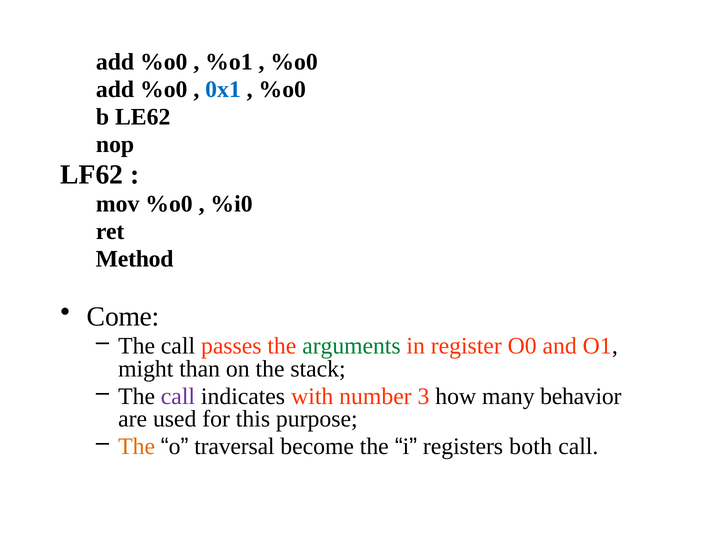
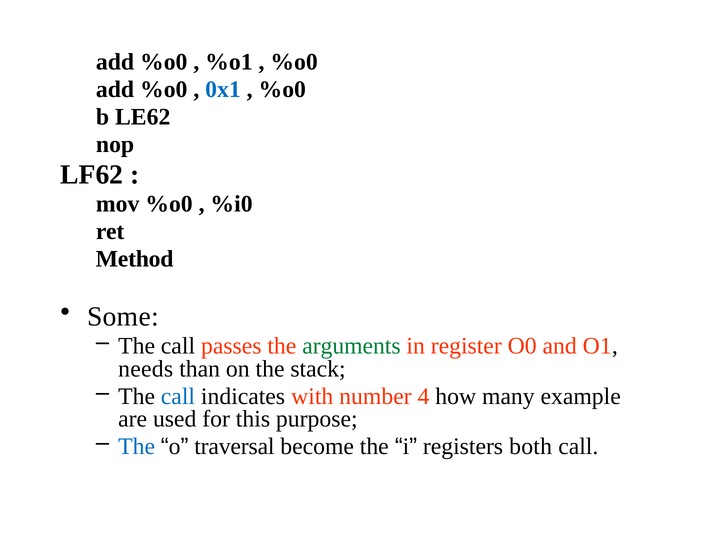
Come: Come -> Some (123, 317)
might: might -> needs (146, 369)
call colour: purple -> blue (178, 397)
3: 3 -> 4 (423, 397)
behavior: behavior -> example (581, 397)
The colour: orange -> blue (137, 447)
